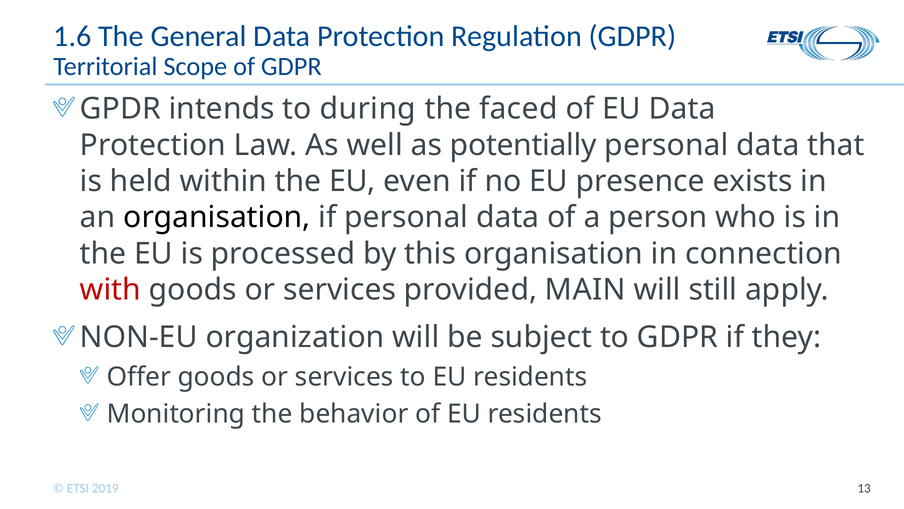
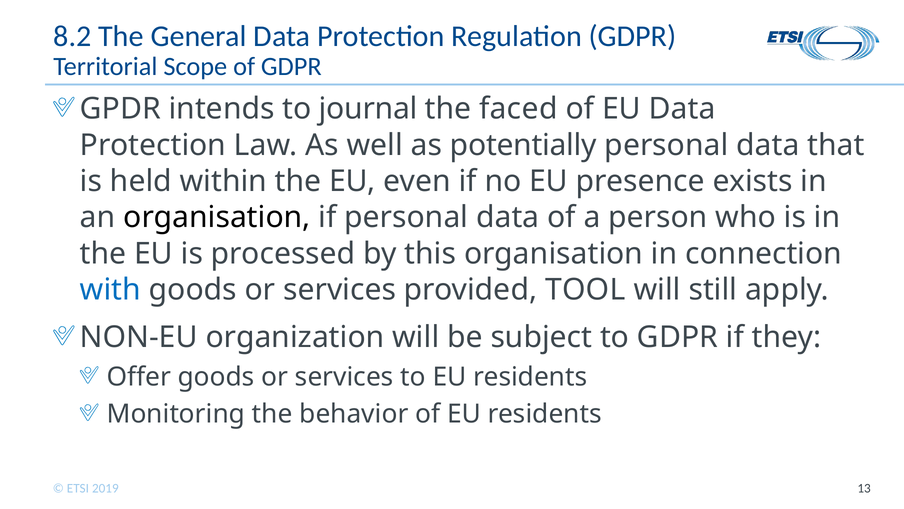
1.6: 1.6 -> 8.2 (72, 36)
during: during -> journal (368, 109)
with colour: red -> blue (110, 290)
MAIN: MAIN -> TOOL (585, 290)
